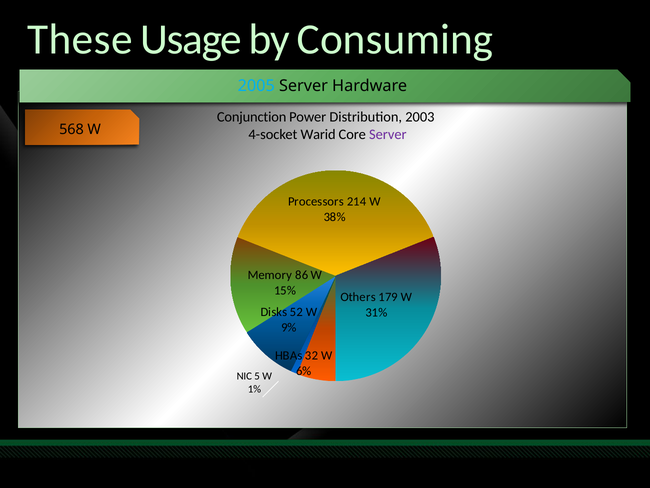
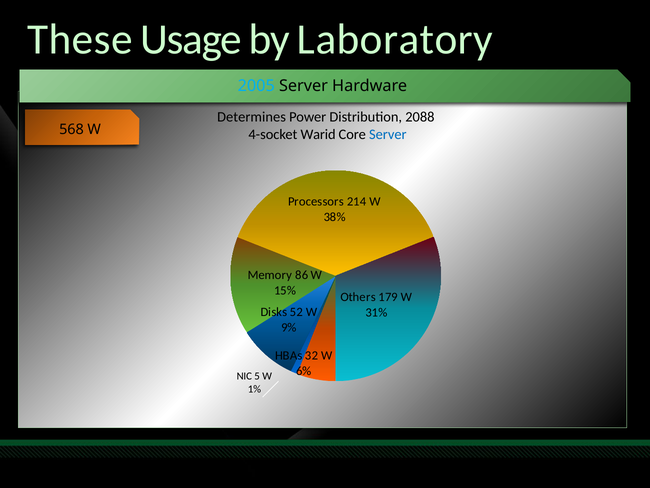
Consuming: Consuming -> Laboratory (395, 39)
Conjunction: Conjunction -> Determines (252, 117)
2003: 2003 -> 2088 (420, 117)
Server colour: purple -> blue (388, 134)
